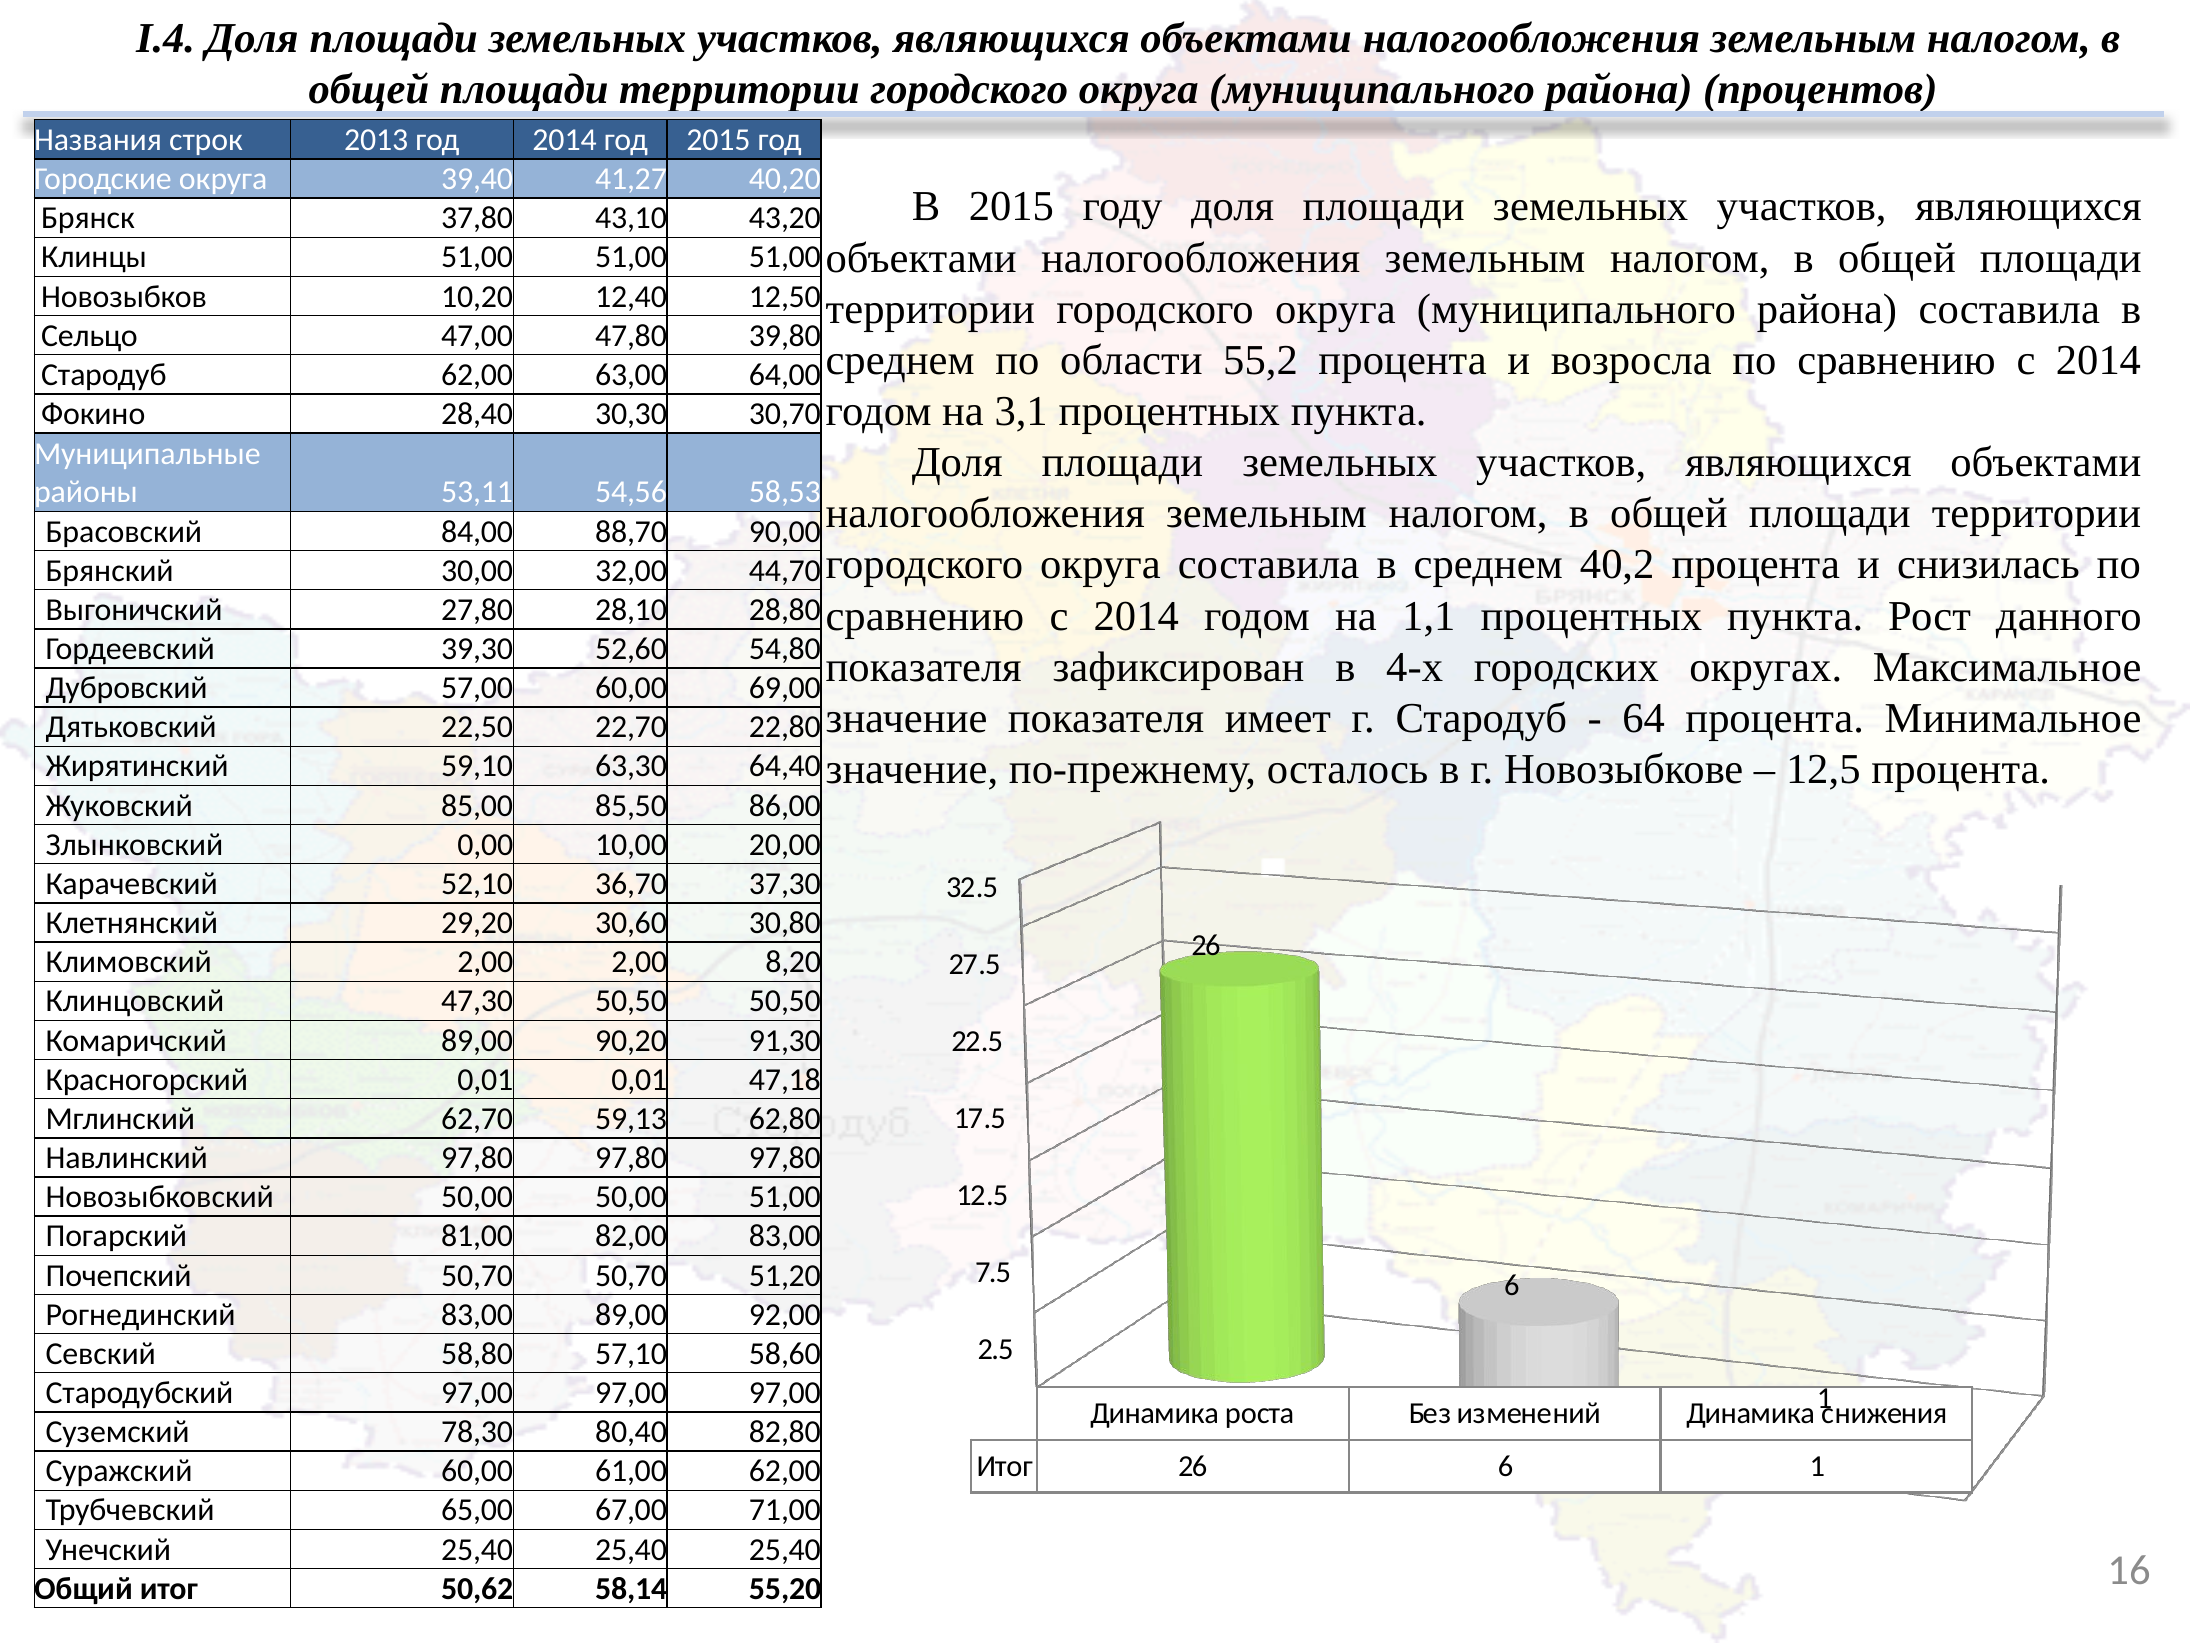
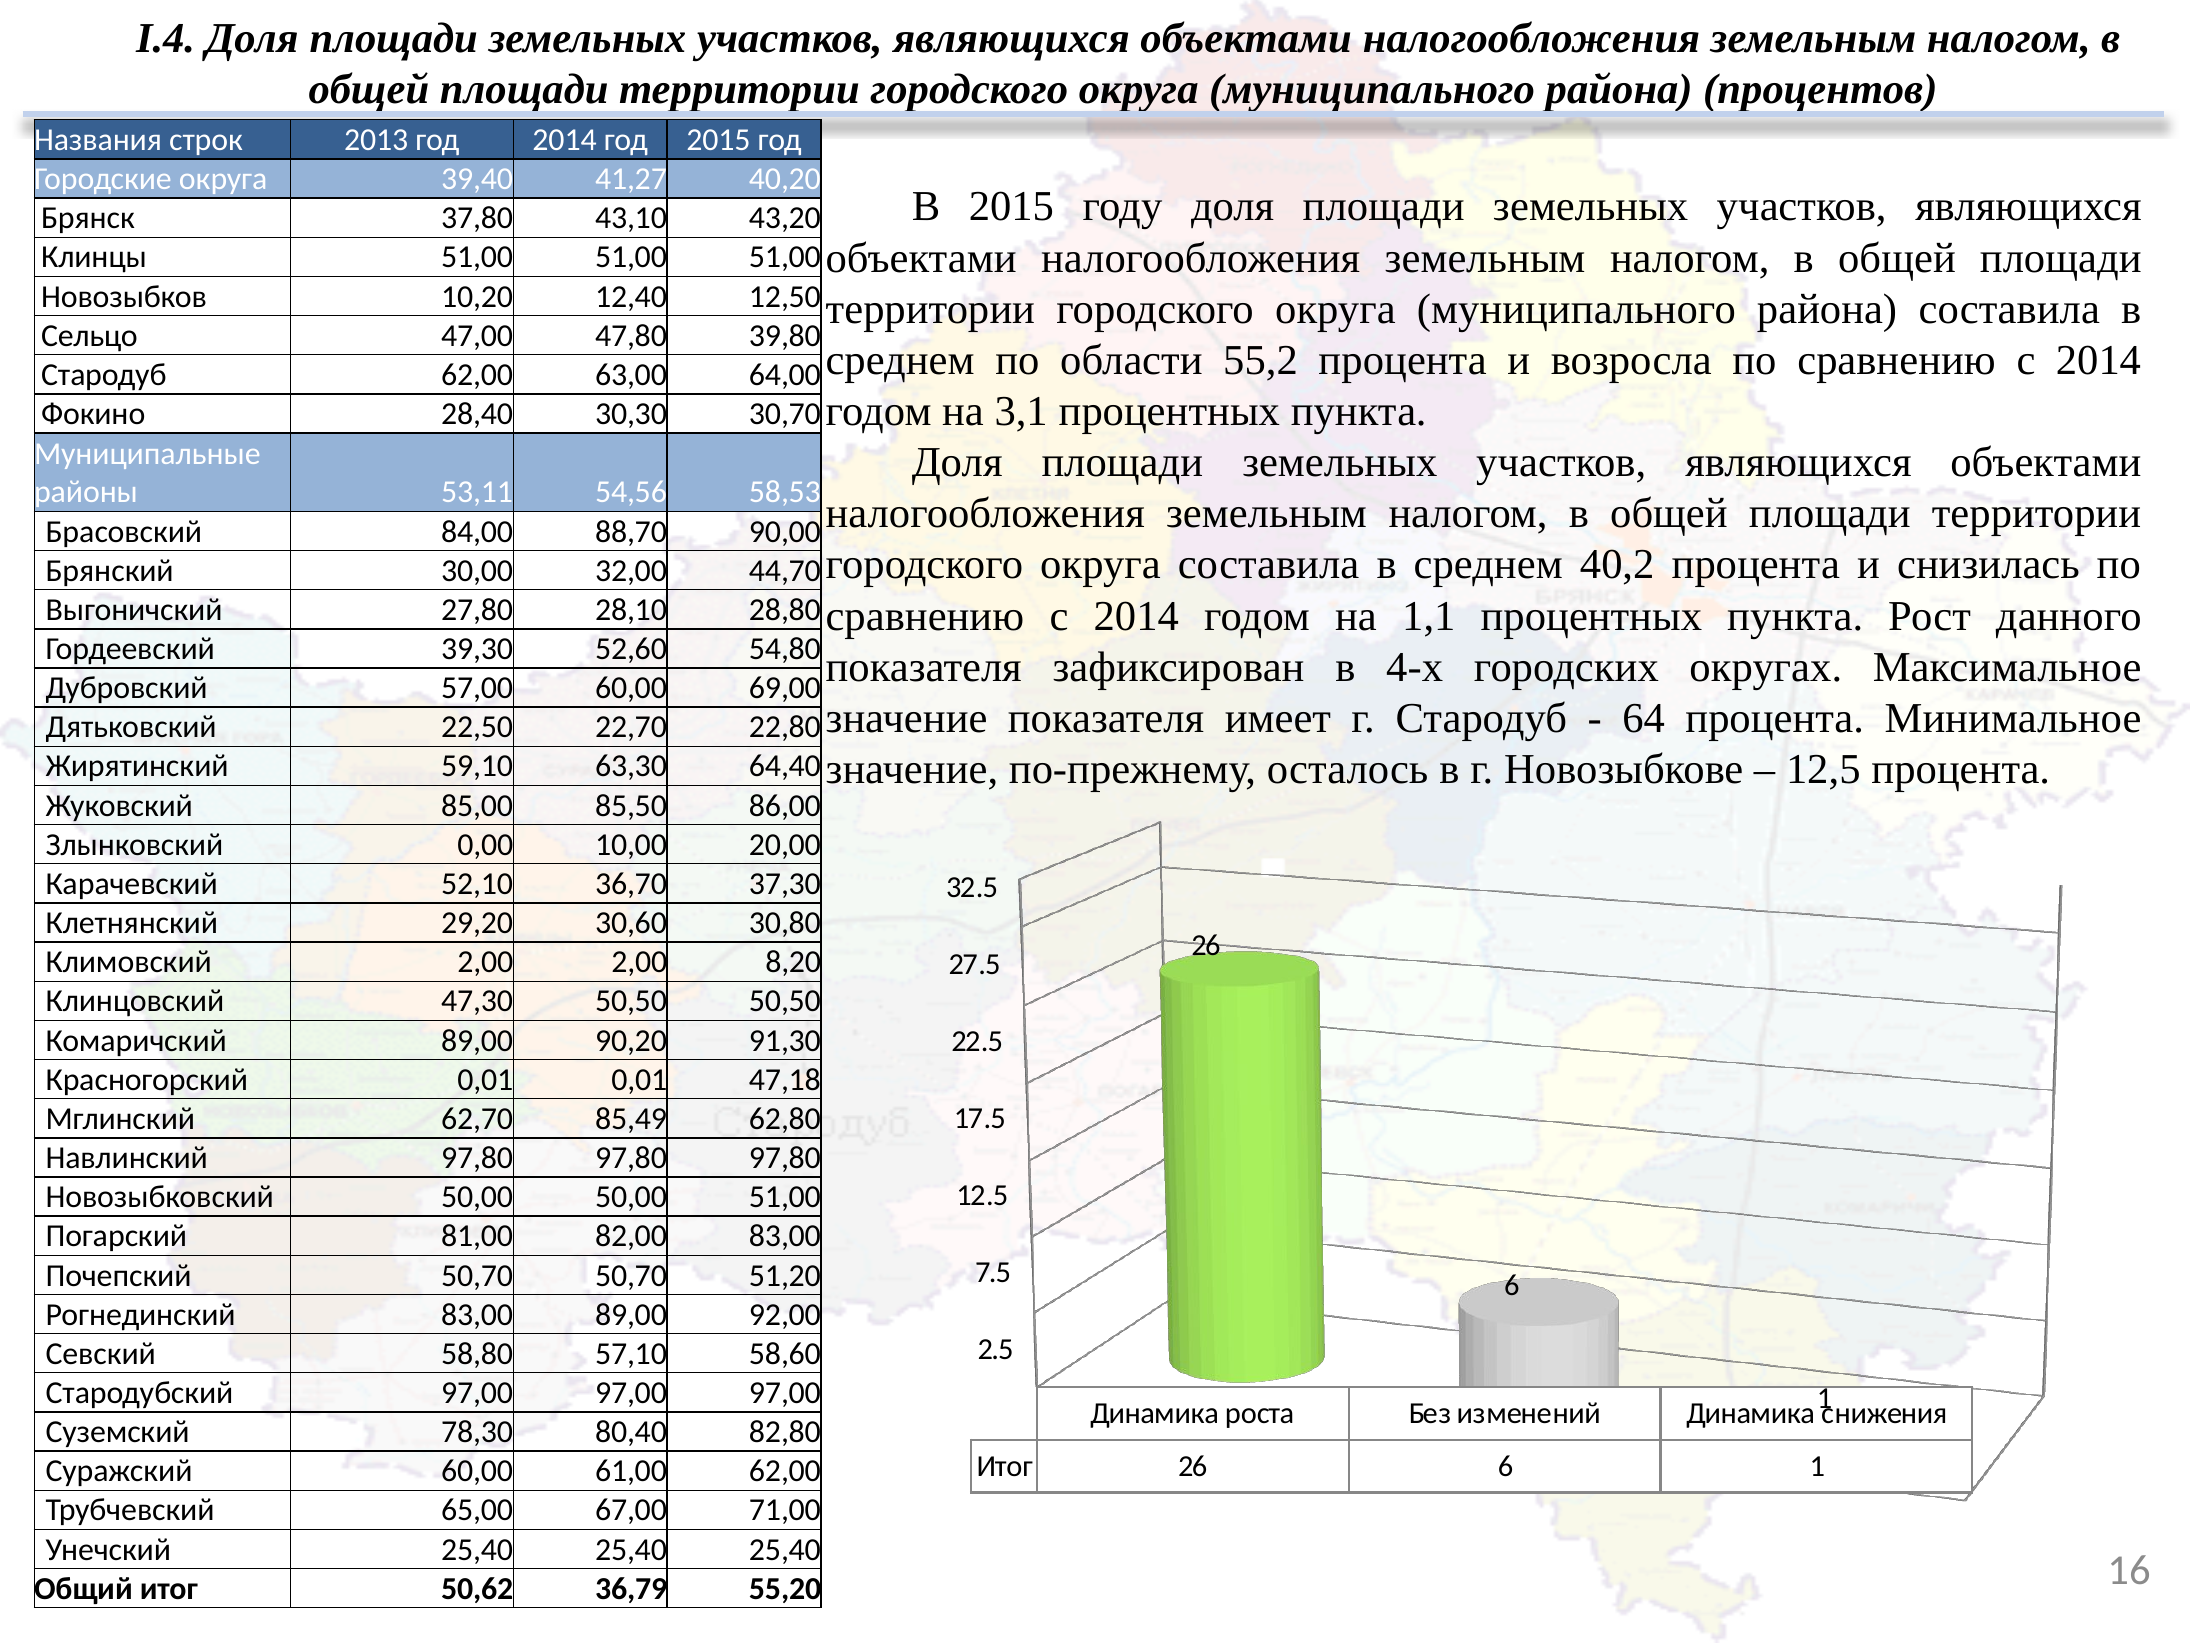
59,13: 59,13 -> 85,49 (631, 1119)
58,14: 58,14 -> 36,79 (631, 1588)
